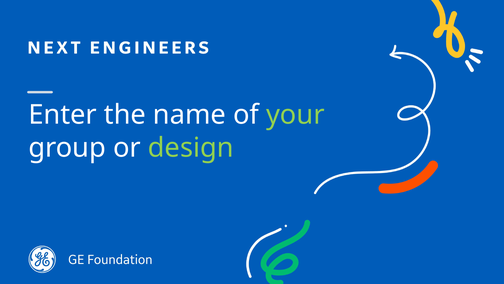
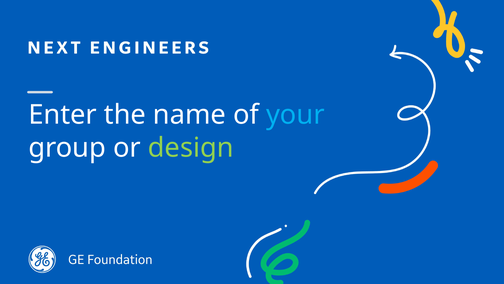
your colour: light green -> light blue (295, 115)
